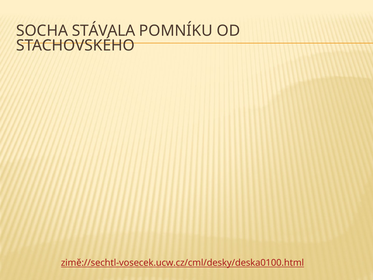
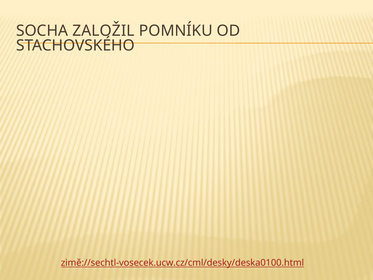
STÁVALA: STÁVALA -> ZALOŽIL (103, 31)
